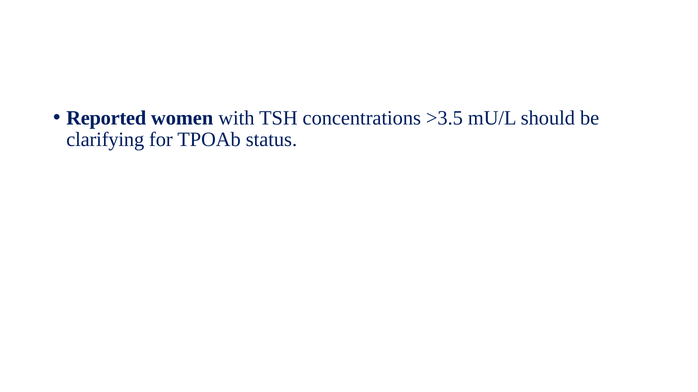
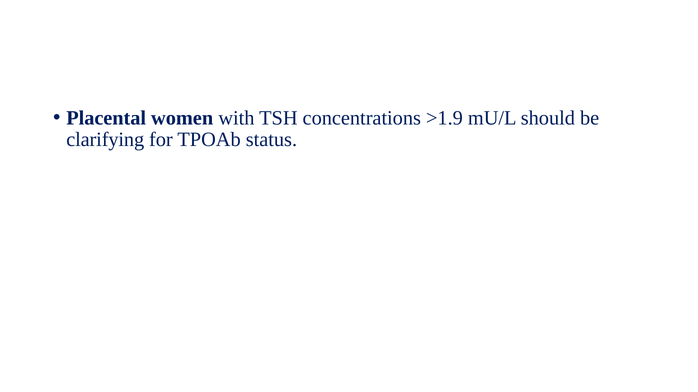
Reported: Reported -> Placental (106, 118)
>3.5: >3.5 -> >1.9 (444, 118)
